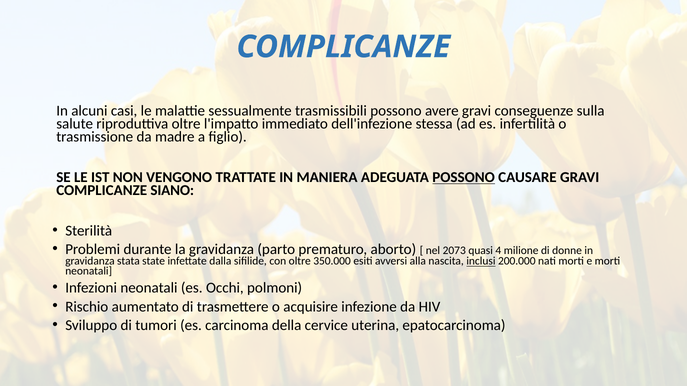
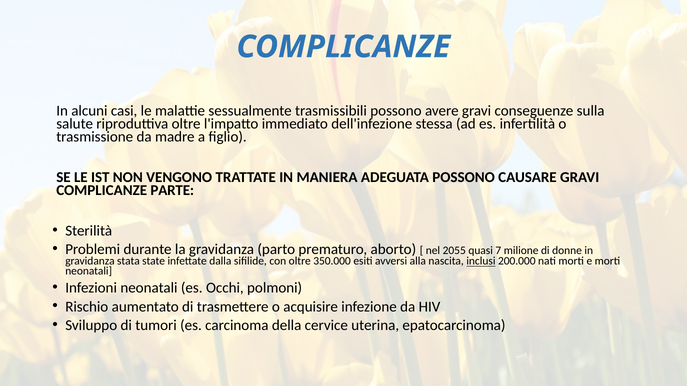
POSSONO underline: present -> none (464, 177)
SIANO: SIANO -> PARTE (172, 190)
2073: 2073 -> 2055 (454, 251)
4: 4 -> 7 (498, 251)
